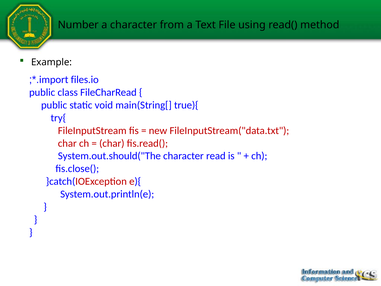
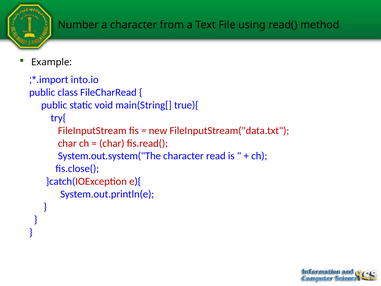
files.io: files.io -> into.io (85, 80)
System.out.should("The: System.out.should("The -> System.out.system("The (109, 156)
